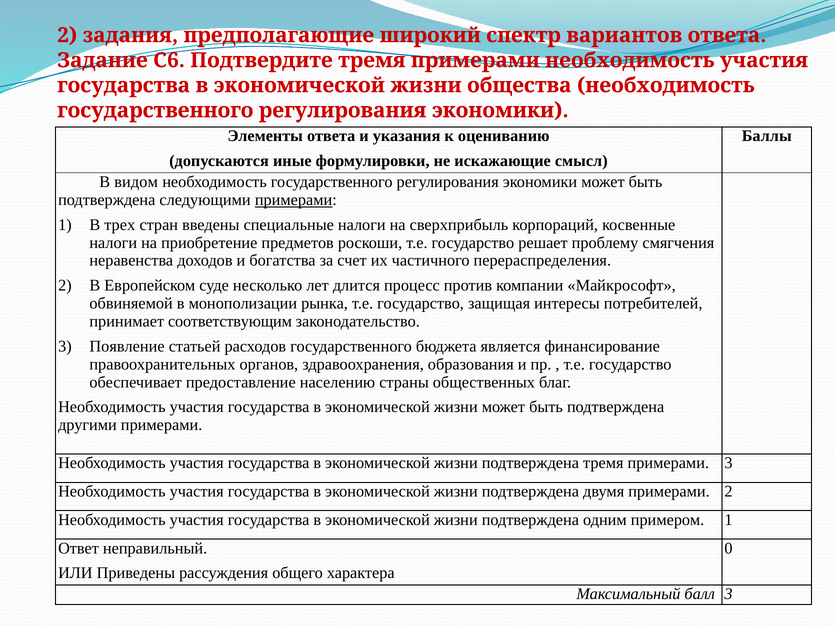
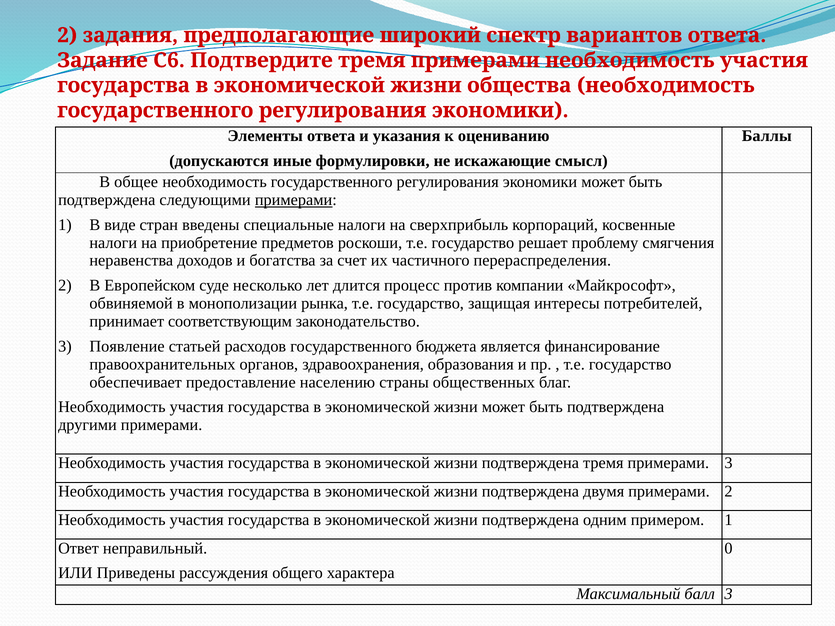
видом: видом -> общее (136, 182)
трех: трех -> виде (120, 225)
